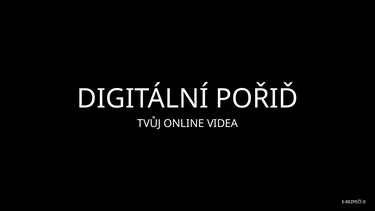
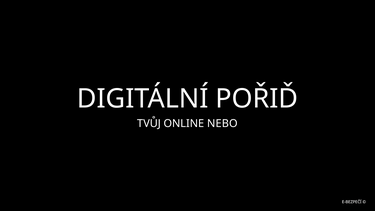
VIDEA: VIDEA -> NEBO (222, 124)
